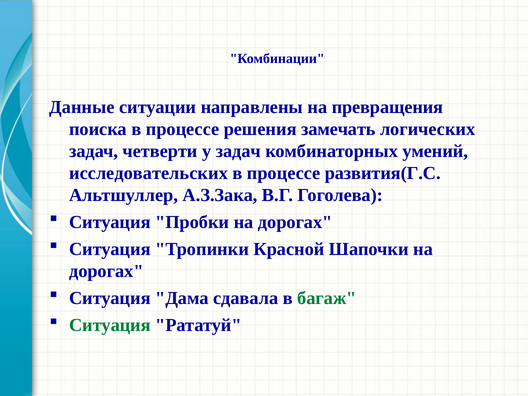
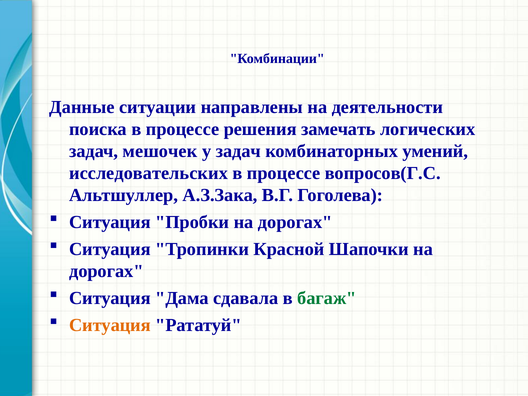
превращения: превращения -> деятельности (387, 107)
четверти: четверти -> мешочек (160, 151)
развития(Г.С: развития(Г.С -> вопросов(Г.С (383, 173)
Ситуация colour: green -> orange (110, 325)
